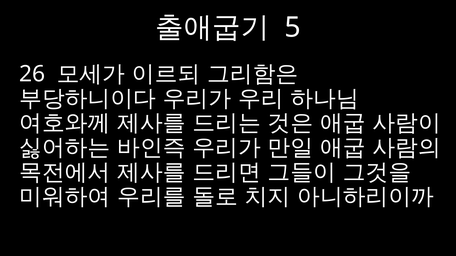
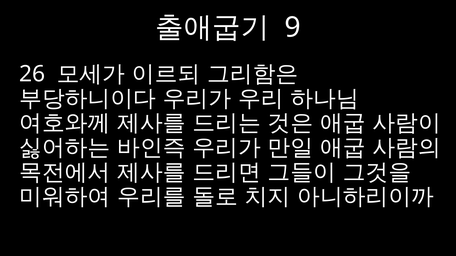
5: 5 -> 9 (293, 27)
